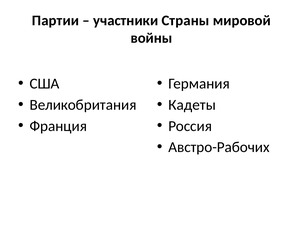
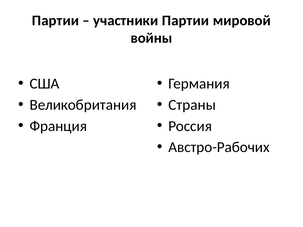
участники Страны: Страны -> Партии (185, 20)
Кадеты: Кадеты -> Страны (192, 105)
